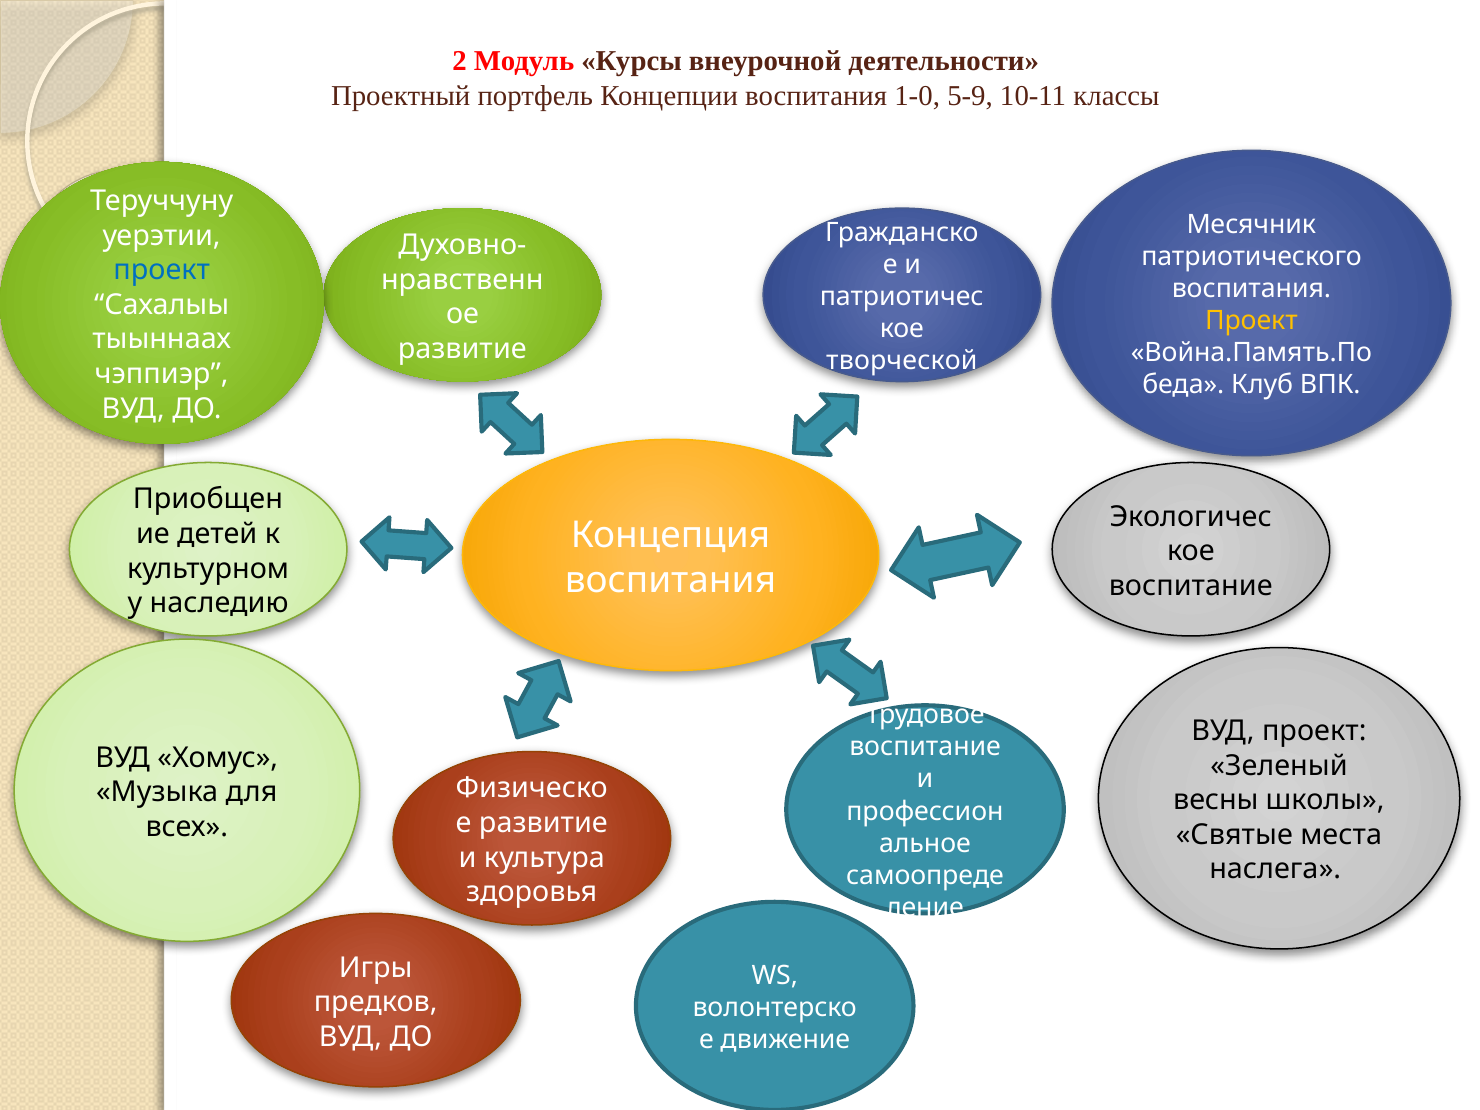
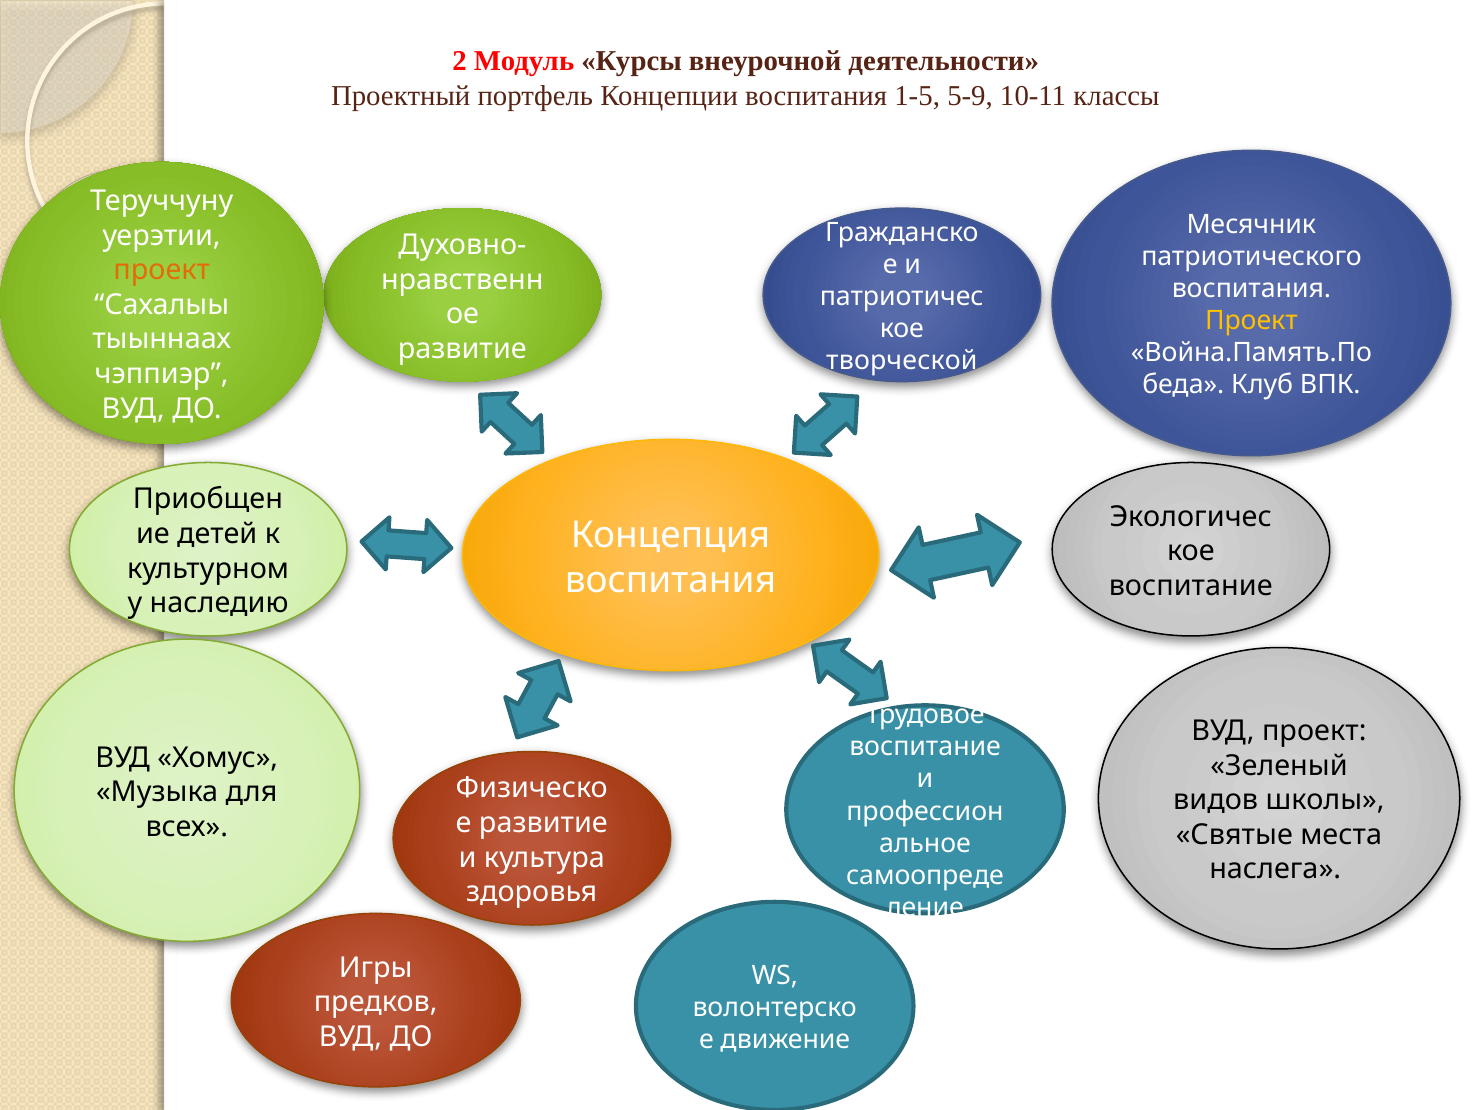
1-0: 1-0 -> 1-5 (917, 96)
проект colour: blue -> orange (162, 270)
весны: весны -> видов (1216, 800)
